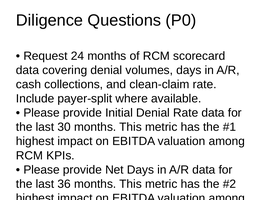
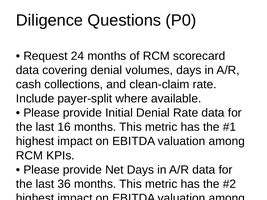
30: 30 -> 16 (64, 127)
